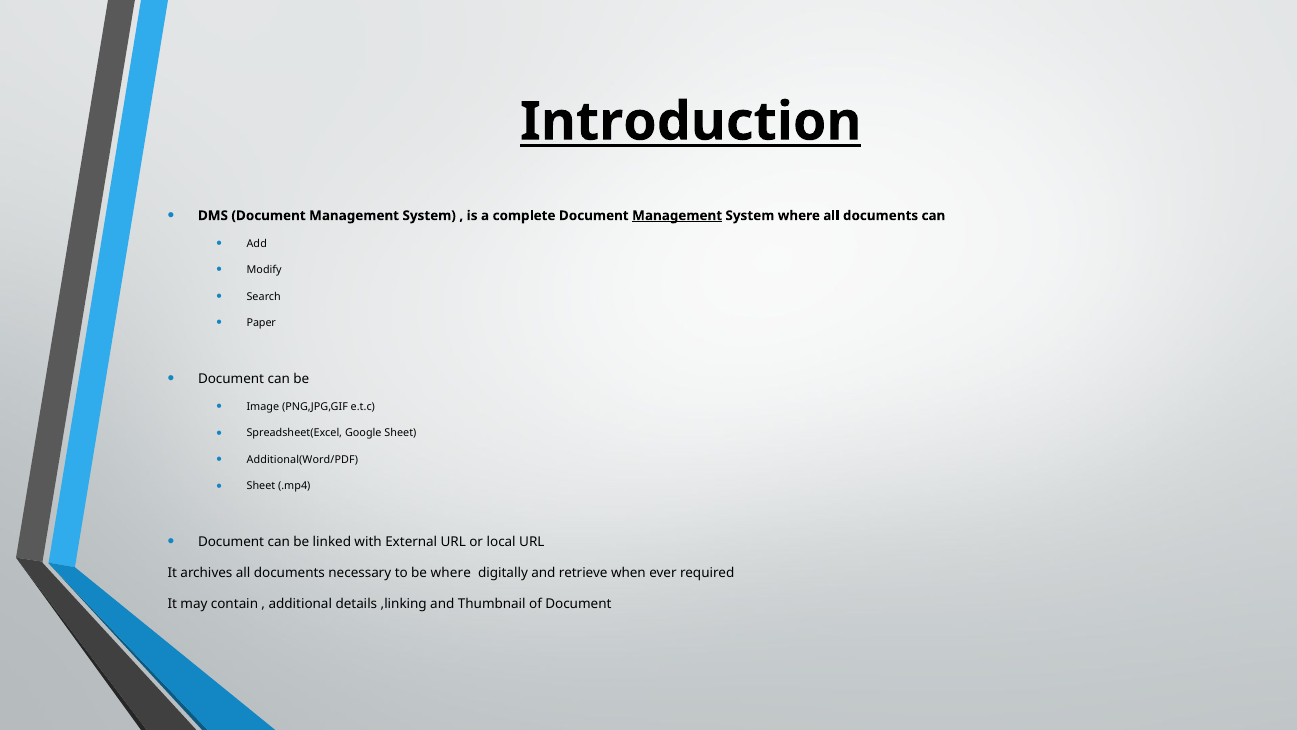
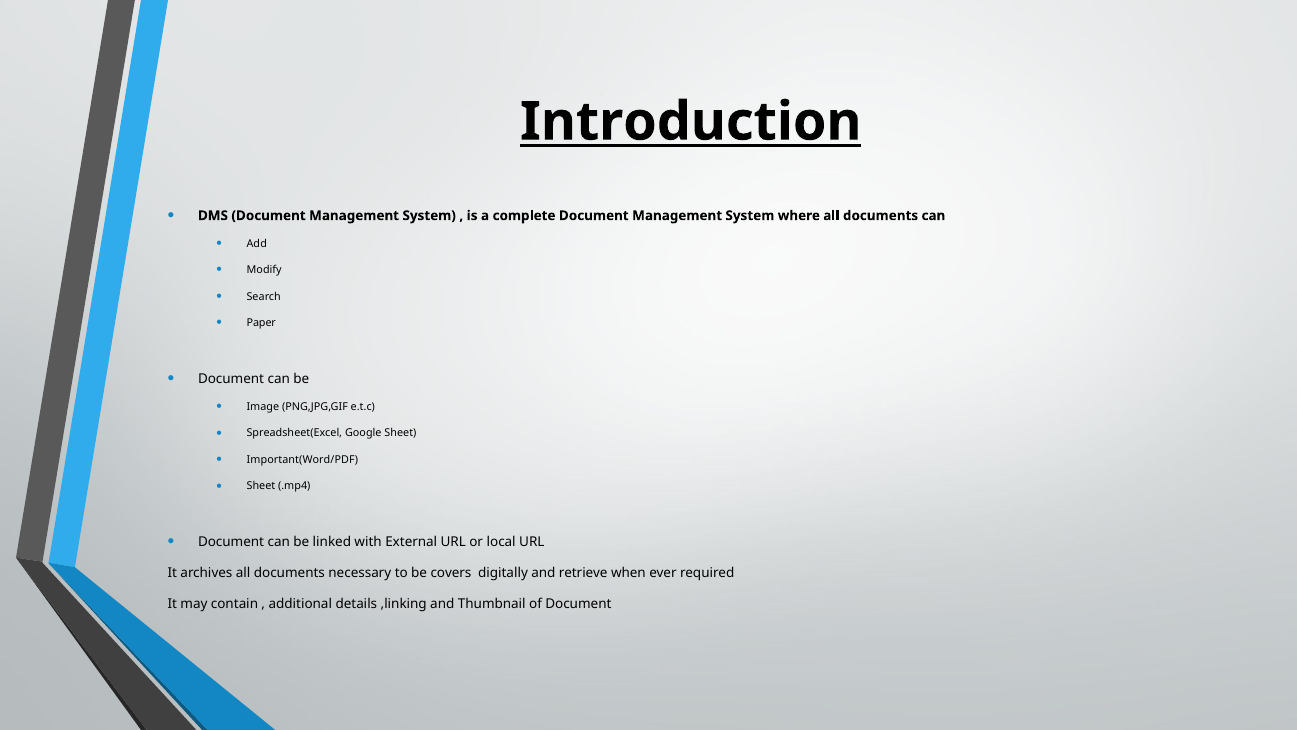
Management underline: present -> none (677, 216)
Additional(Word/PDF: Additional(Word/PDF -> Important(Word/PDF (302, 460)
be where: where -> covers (451, 573)
